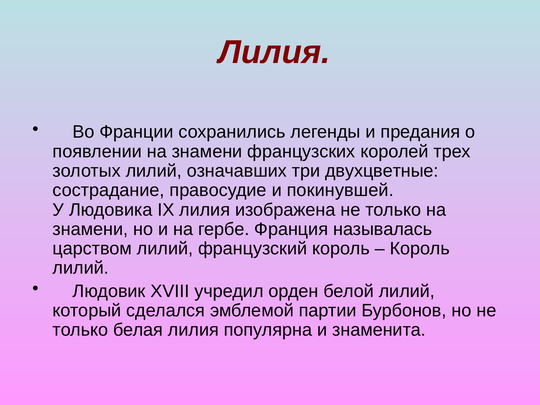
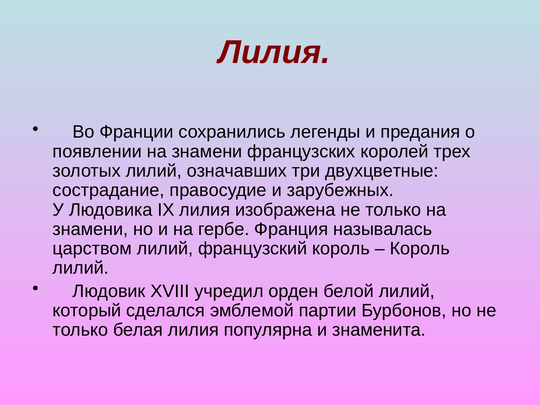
покинувшей: покинувшей -> зарубежных (340, 190)
